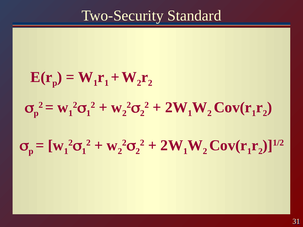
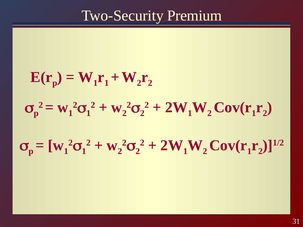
Standard: Standard -> Premium (194, 16)
